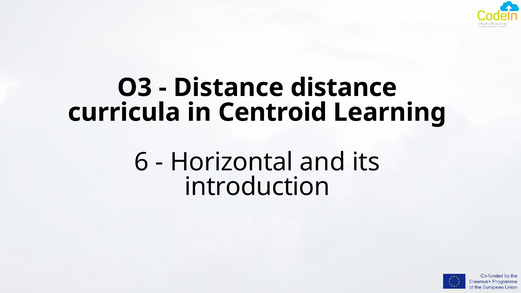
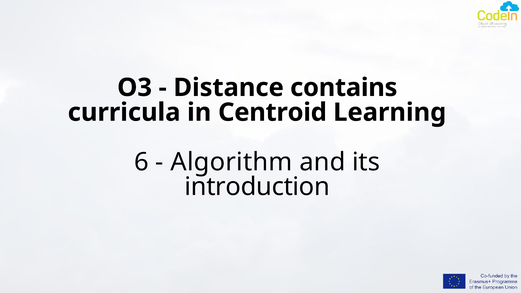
Distance distance: distance -> contains (344, 88)
Horizontal: Horizontal -> Algorithm (231, 162)
